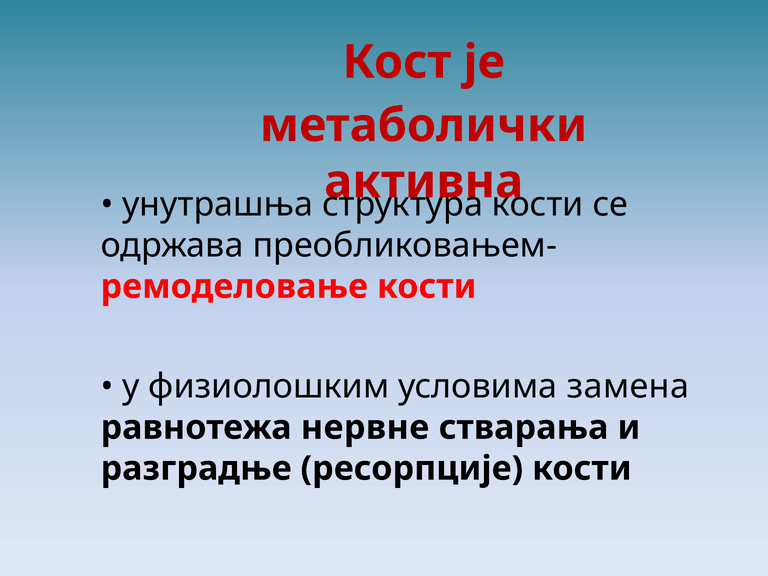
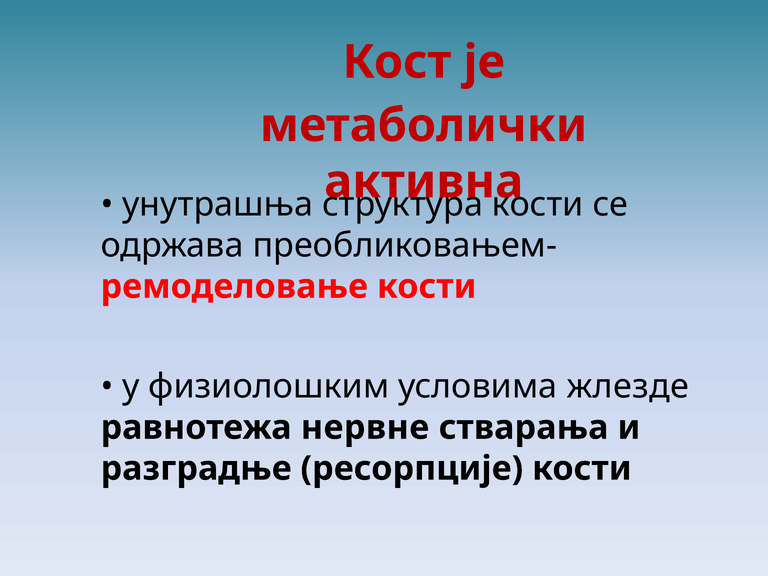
замена: замена -> жлезде (628, 387)
